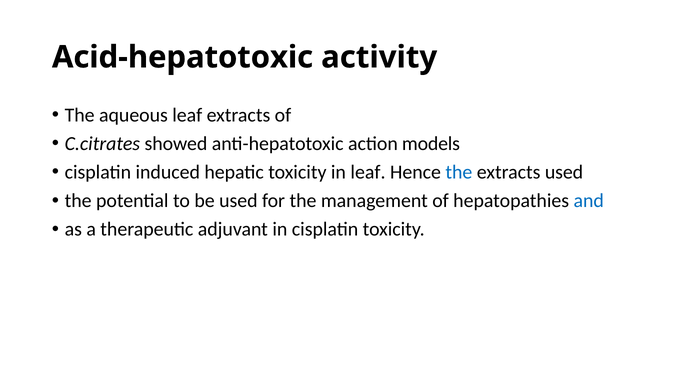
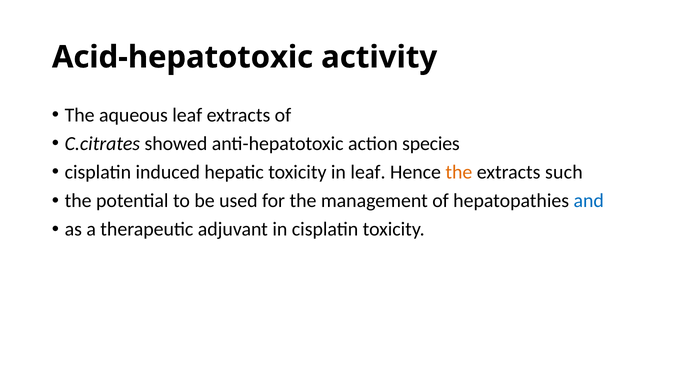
models: models -> species (431, 144)
the colour: blue -> orange (459, 172)
extracts used: used -> such (564, 172)
